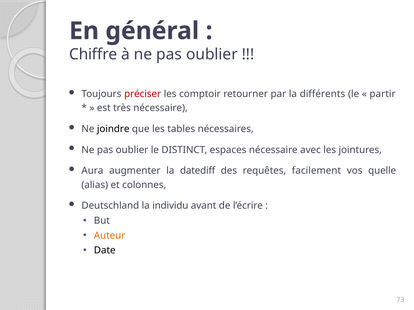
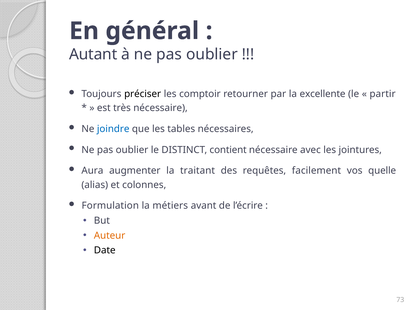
Chiffre: Chiffre -> Autant (93, 55)
préciser colour: red -> black (143, 94)
différents: différents -> excellente (323, 94)
joindre colour: black -> blue (113, 129)
espaces: espaces -> contient (228, 150)
datediff: datediff -> traitant (198, 171)
Deutschland: Deutschland -> Formulation (110, 206)
individu: individu -> métiers (170, 206)
